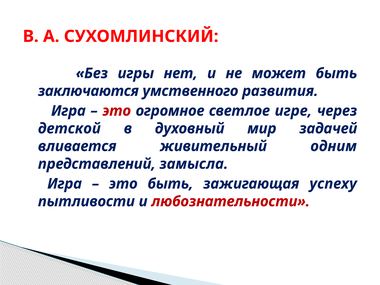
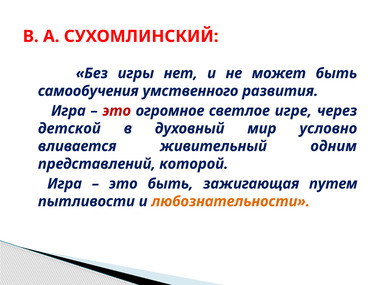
заключаются: заключаются -> самообучения (88, 91)
задачей: задачей -> условно (328, 129)
замысла: замысла -> которой (194, 164)
успеху: успеху -> путем (333, 184)
любознательности colour: red -> orange (231, 201)
